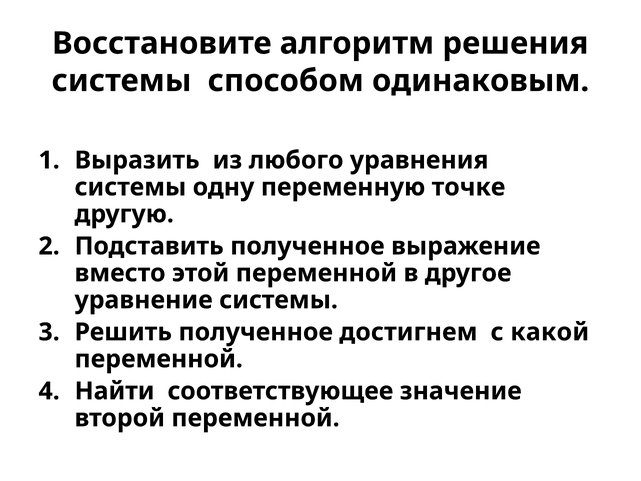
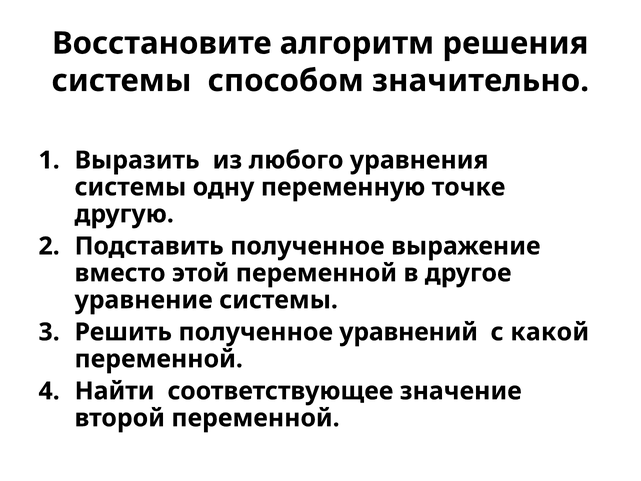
одинаковым: одинаковым -> значительно (480, 81)
достигнем: достигнем -> уравнений (409, 332)
